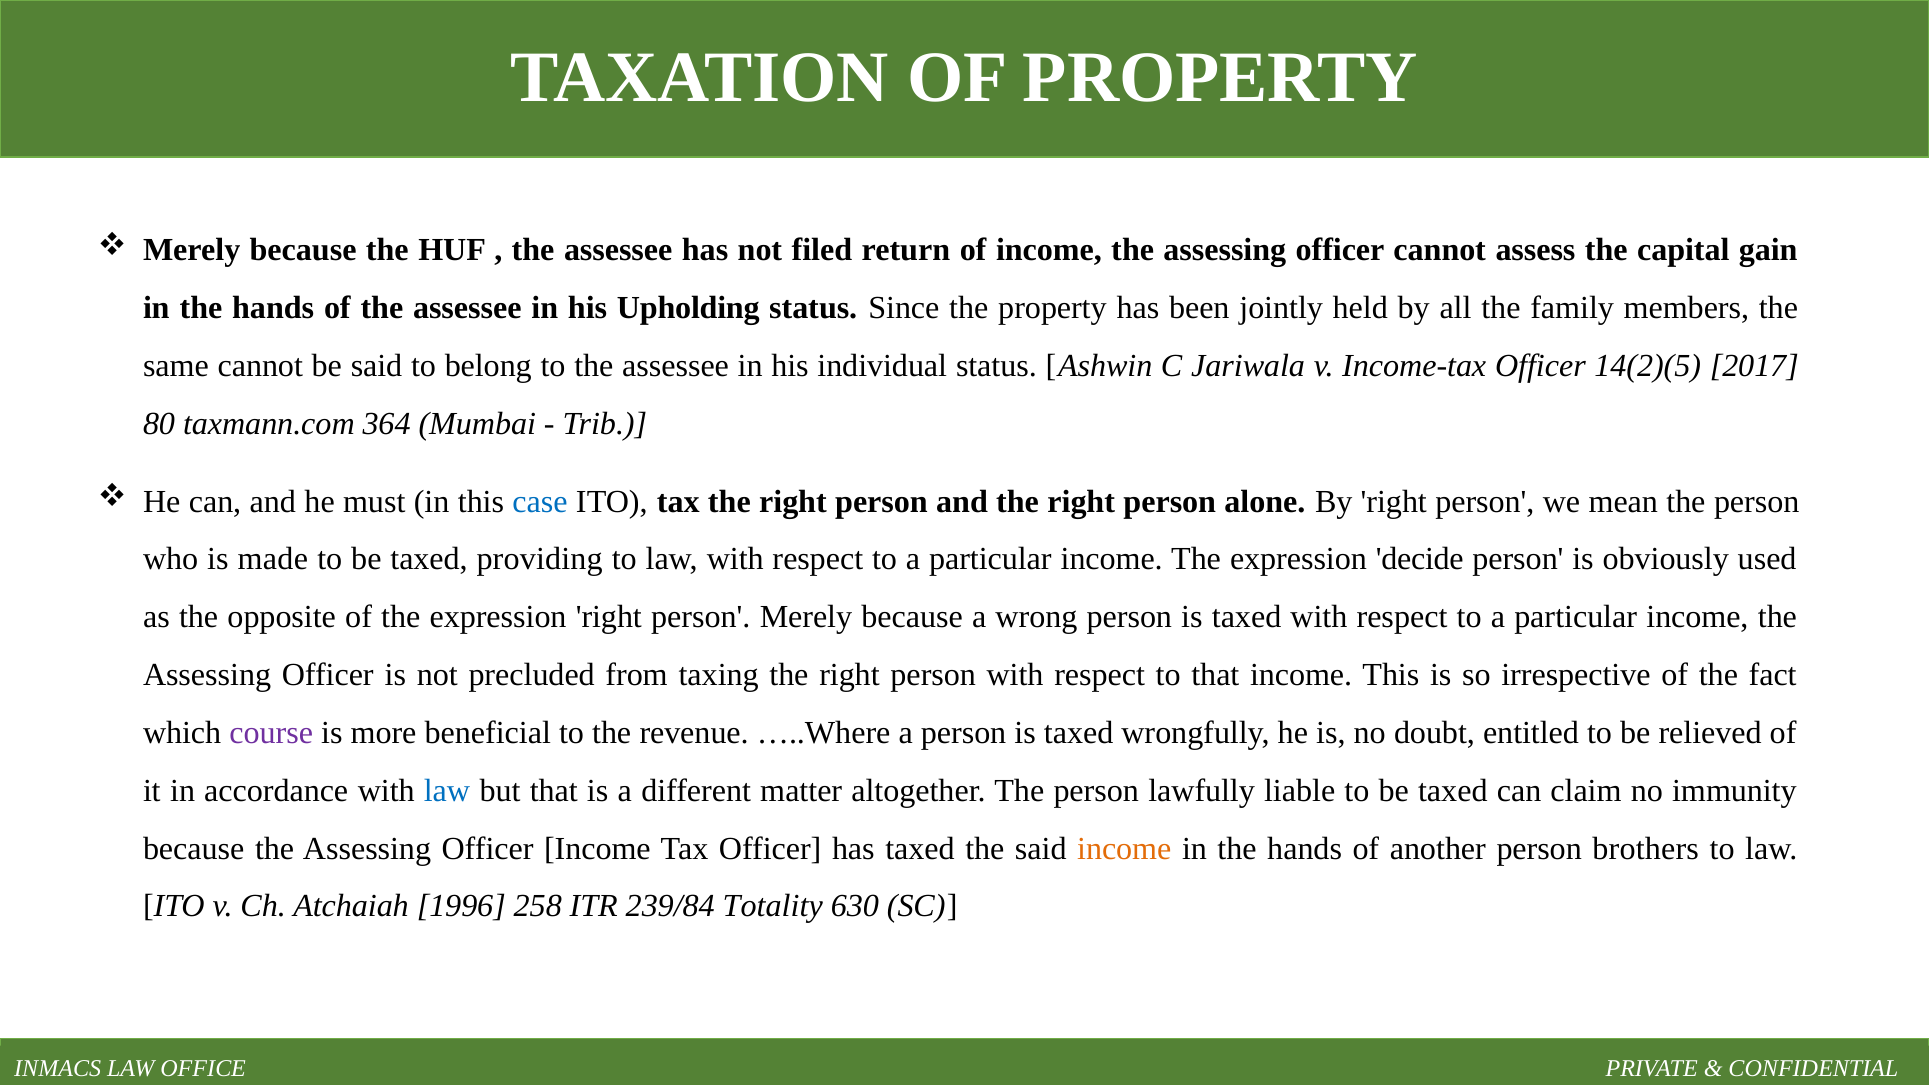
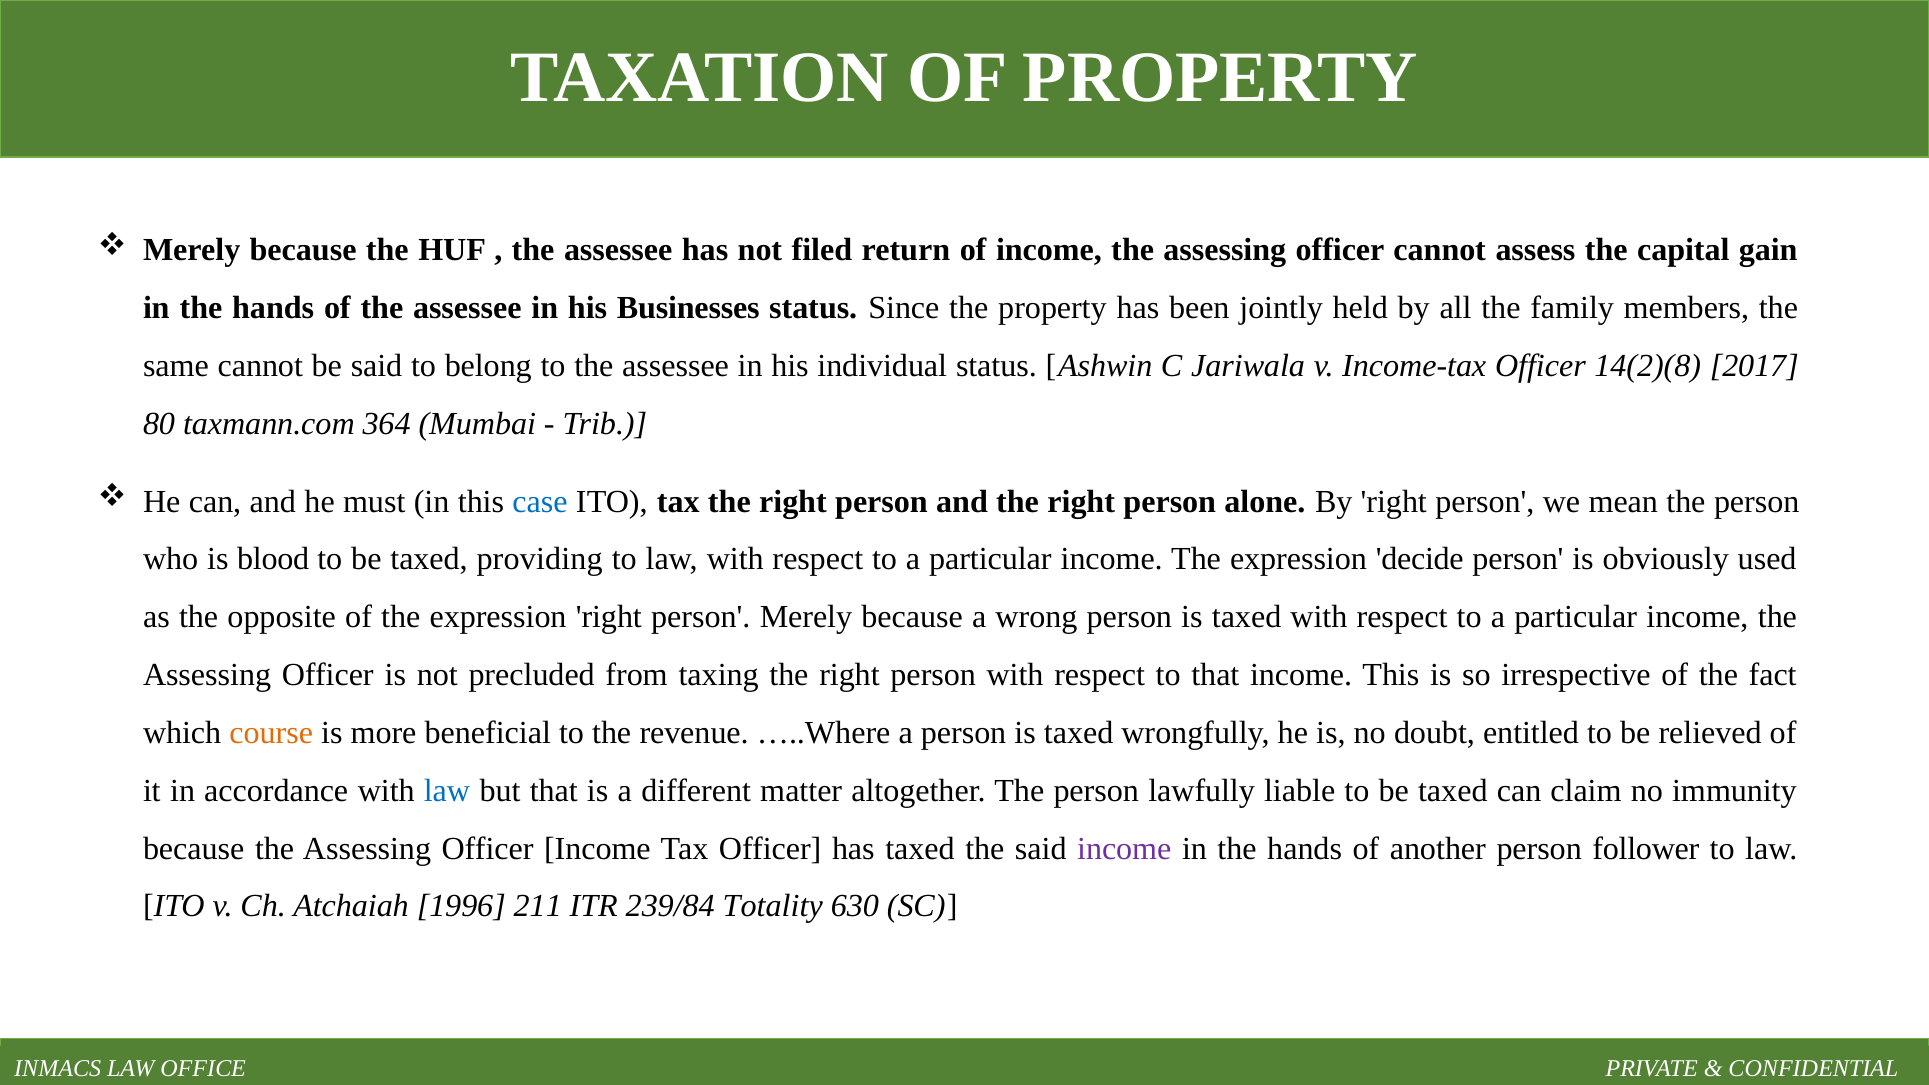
Upholding: Upholding -> Businesses (688, 308)
14(2)(5: 14(2)(5 -> 14(2)(8 (1648, 366)
made: made -> blood (273, 559)
course colour: purple -> orange (271, 733)
income colour: orange -> purple (1124, 848)
brothers: brothers -> follower (1646, 848)
258: 258 -> 211 (538, 906)
